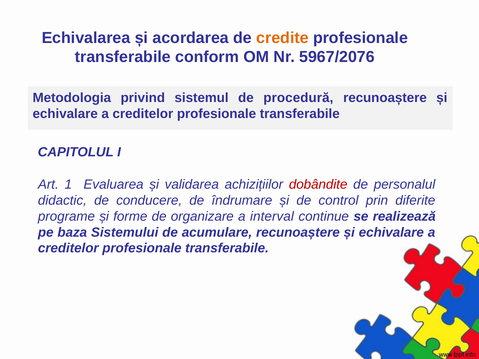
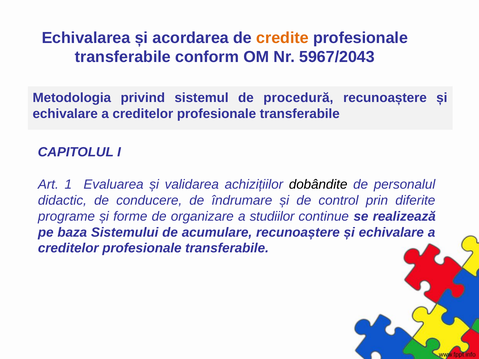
5967/2076: 5967/2076 -> 5967/2043 (337, 57)
dobândite colour: red -> black (318, 185)
interval: interval -> studiilor (272, 216)
